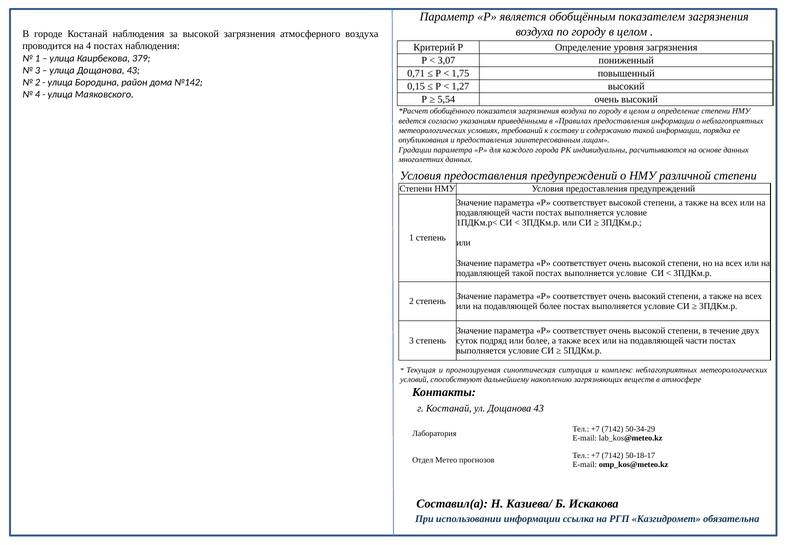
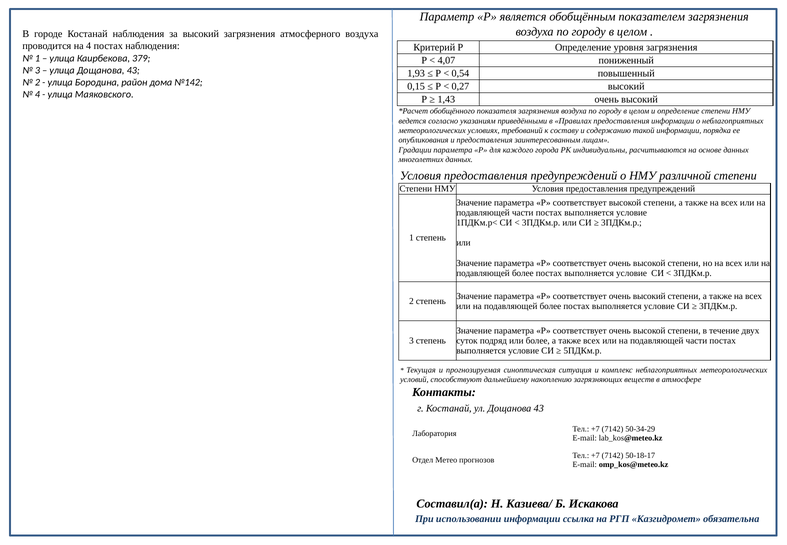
за высокой: высокой -> высокий (201, 34)
3,07: 3,07 -> 4,07 (446, 60)
0,71: 0,71 -> 1,93 (416, 73)
1,75: 1,75 -> 0,54 (460, 73)
1,27: 1,27 -> 0,27 (460, 86)
5,54: 5,54 -> 1,43 (446, 99)
такой: такой -> более (523, 273)
